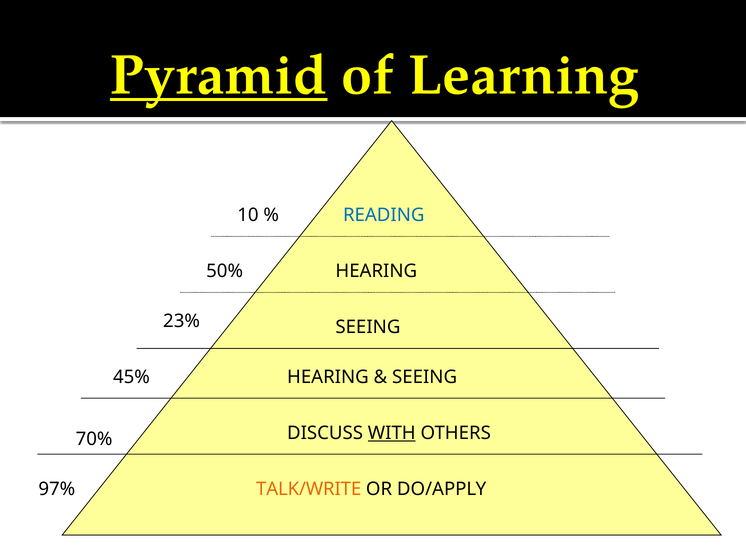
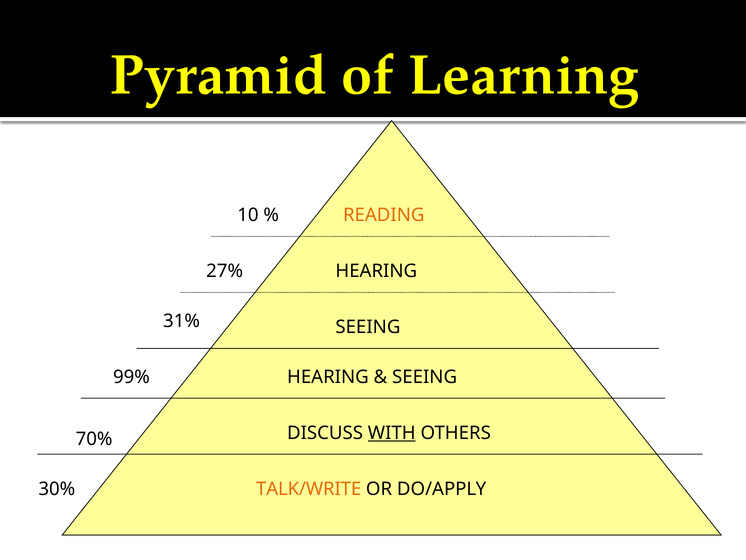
Pyramid underline: present -> none (219, 75)
READING colour: blue -> orange (384, 215)
50%: 50% -> 27% (225, 271)
23%: 23% -> 31% (182, 321)
45%: 45% -> 99% (131, 377)
97%: 97% -> 30% (57, 489)
